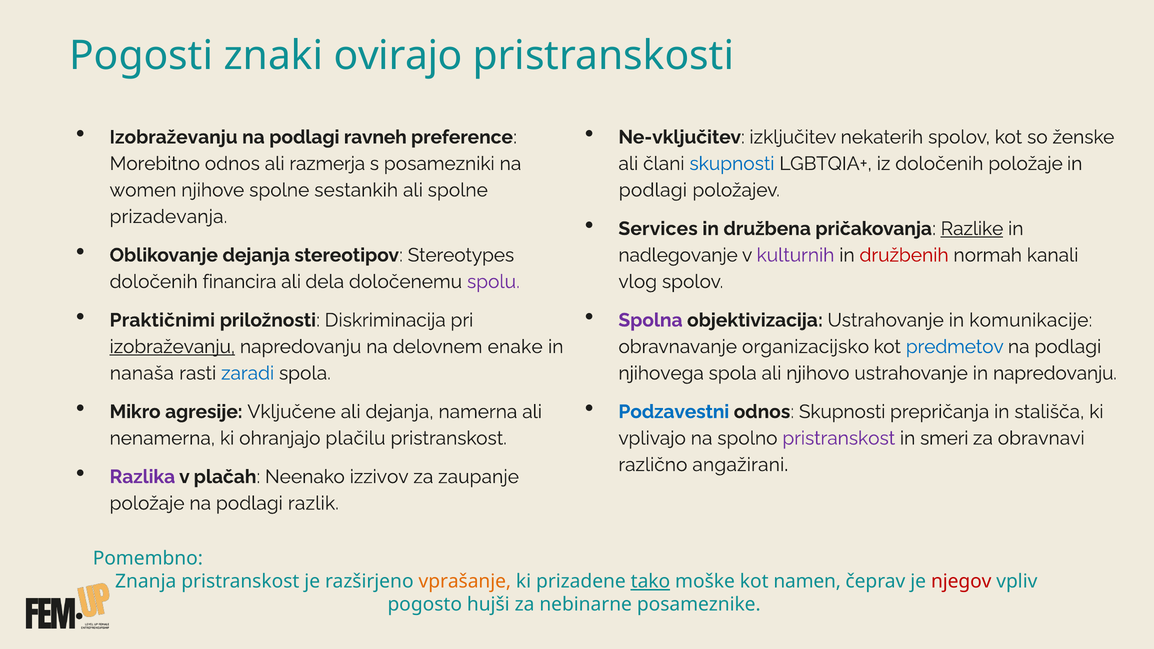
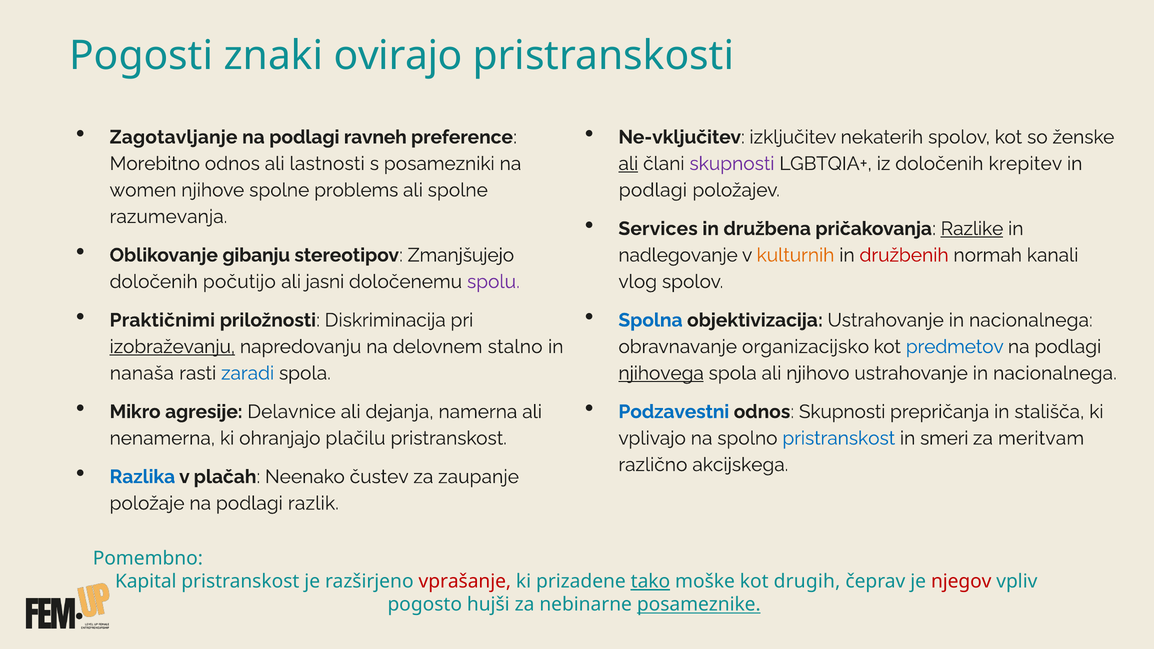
Izobraževanju: Izobraževanju -> Zagotavljanje (173, 137)
razmerja: razmerja -> lastnosti (327, 164)
ali underline: none -> present (628, 164)
skupnosti colour: blue -> purple (732, 164)
določenih položaje: položaje -> krepitev (1025, 164)
sestankih: sestankih -> problems (356, 190)
prizadevanja: prizadevanja -> razumevanja (168, 217)
Oblikovanje dejanja: dejanja -> gibanju (256, 255)
Stereotypes: Stereotypes -> Zmanjšujejo (461, 255)
kulturnih colour: purple -> orange (795, 255)
financira: financira -> počutijo (239, 282)
dela: dela -> jasni (325, 282)
Spolna colour: purple -> blue (650, 320)
objektivizacija Ustrahovanje in komunikacije: komunikacije -> nacionalnega (1031, 320)
enake: enake -> stalno (515, 347)
njihovega underline: none -> present (661, 373)
njihovo ustrahovanje in napredovanju: napredovanju -> nacionalnega (1055, 373)
Vključene: Vključene -> Delavnice (292, 412)
pristranskost colour: purple -> blue (839, 438)
obravnavi: obravnavi -> meritvam (1041, 438)
angažirani: angažirani -> akcijskega (740, 465)
Razlika colour: purple -> blue (142, 477)
izzivov: izzivov -> čustev (379, 477)
Znanja: Znanja -> Kapital (146, 582)
vprašanje colour: orange -> red (465, 582)
namen: namen -> drugih (807, 582)
posameznike underline: none -> present (699, 605)
